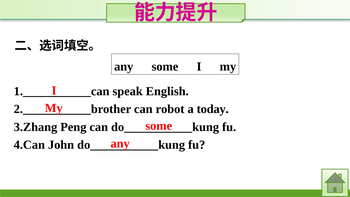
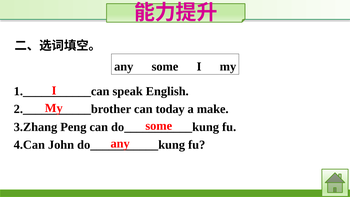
robot: robot -> today (170, 109)
today: today -> make (213, 109)
